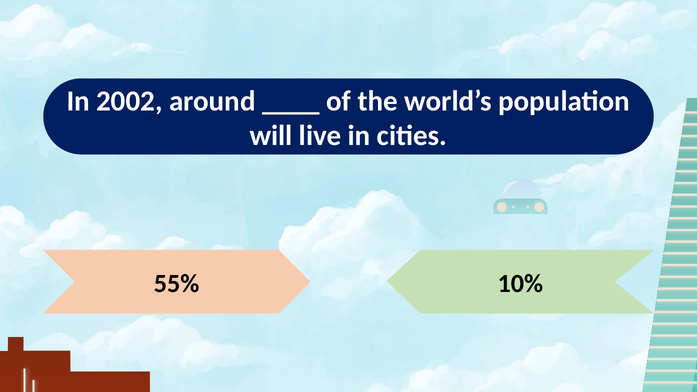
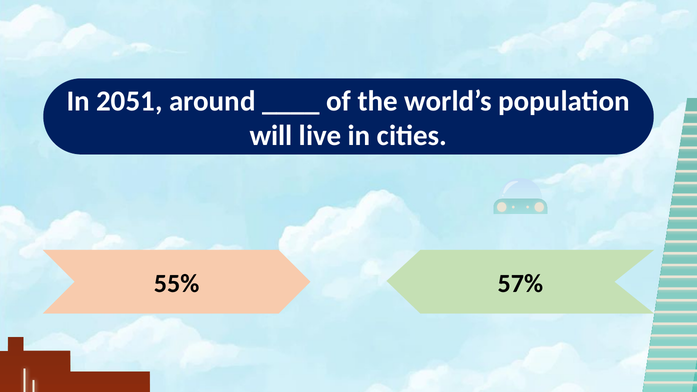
2002: 2002 -> 2051 (129, 101)
10%: 10% -> 57% (520, 284)
